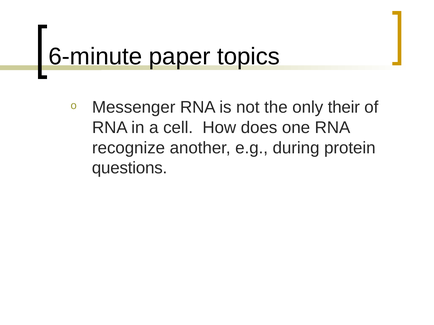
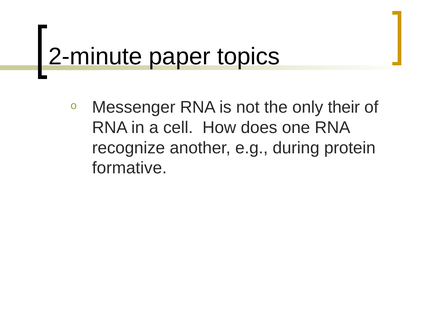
6-minute: 6-minute -> 2-minute (95, 57)
questions: questions -> formative (129, 168)
